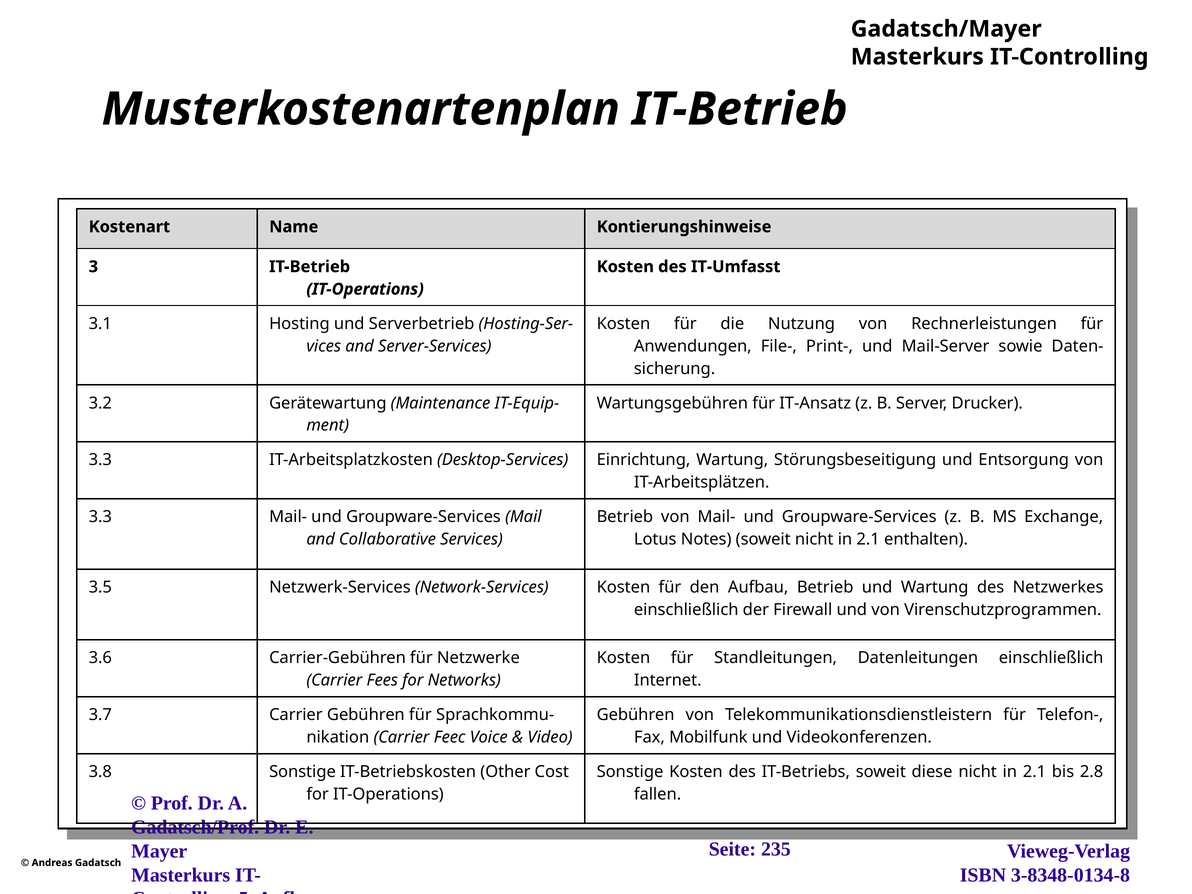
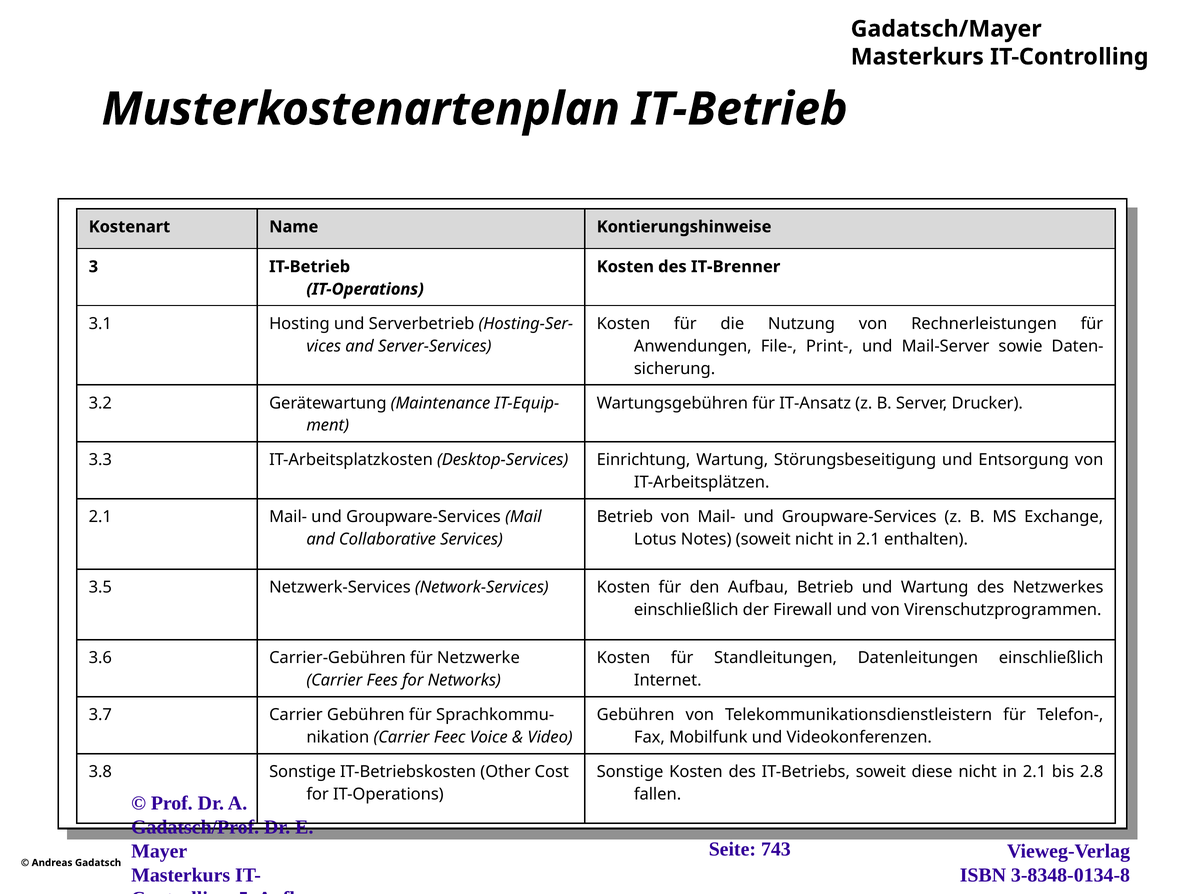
IT-Umfasst: IT-Umfasst -> IT-Brenner (736, 267)
3.3: 3.3 -> 2.1 (100, 517)
235: 235 -> 743 (776, 849)
